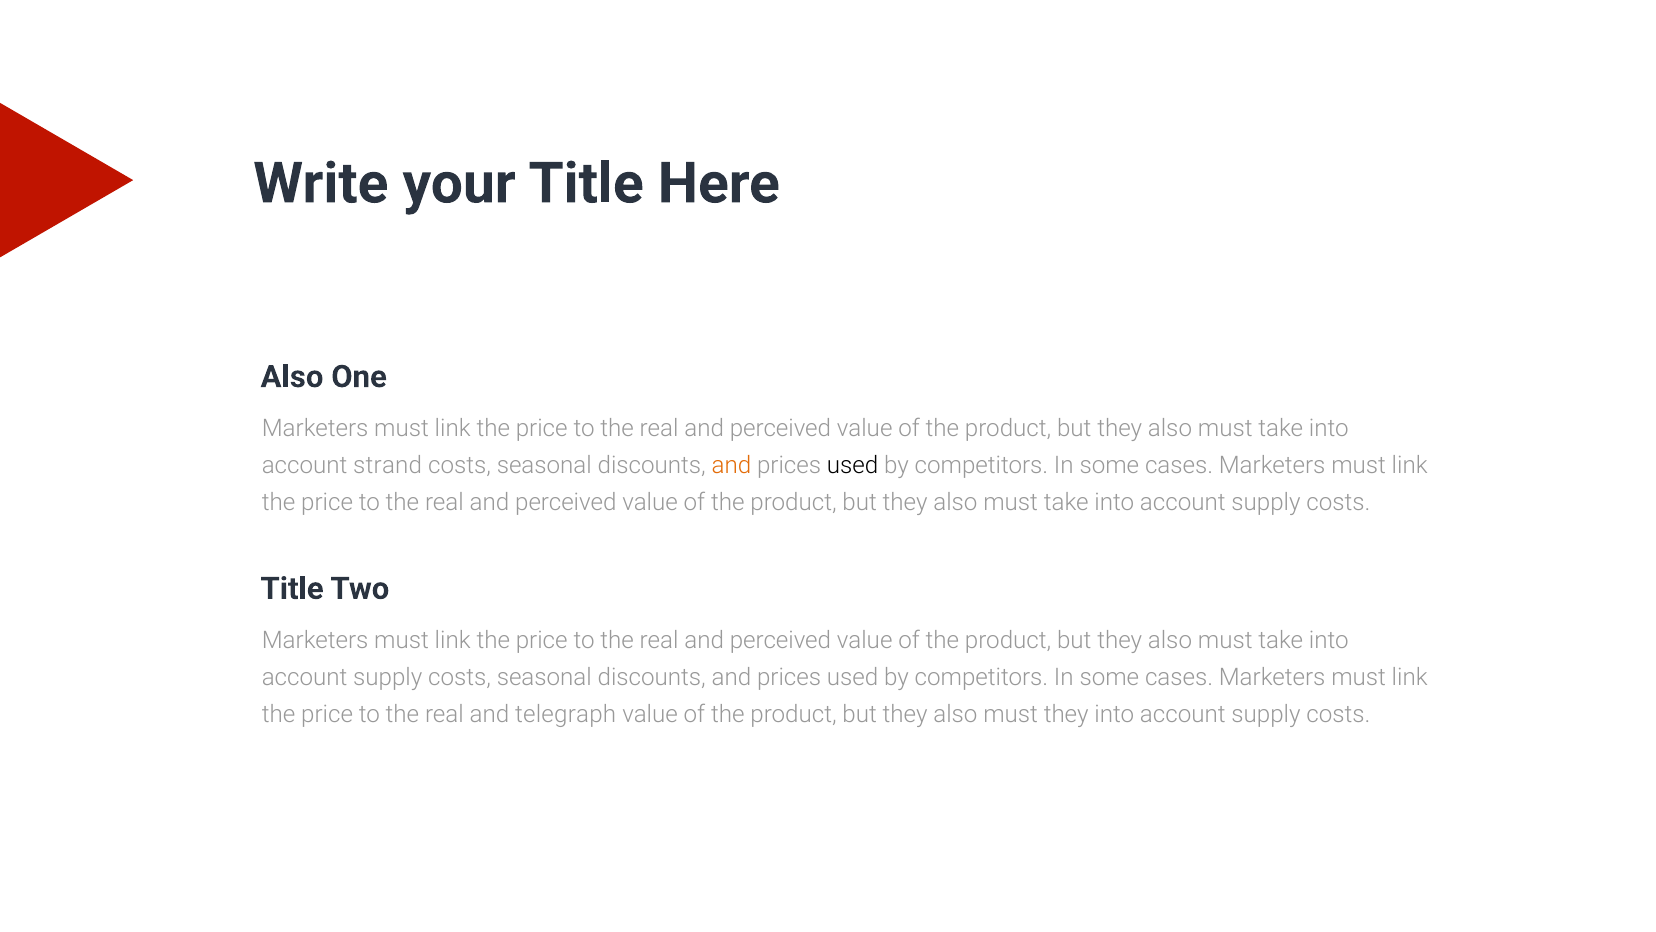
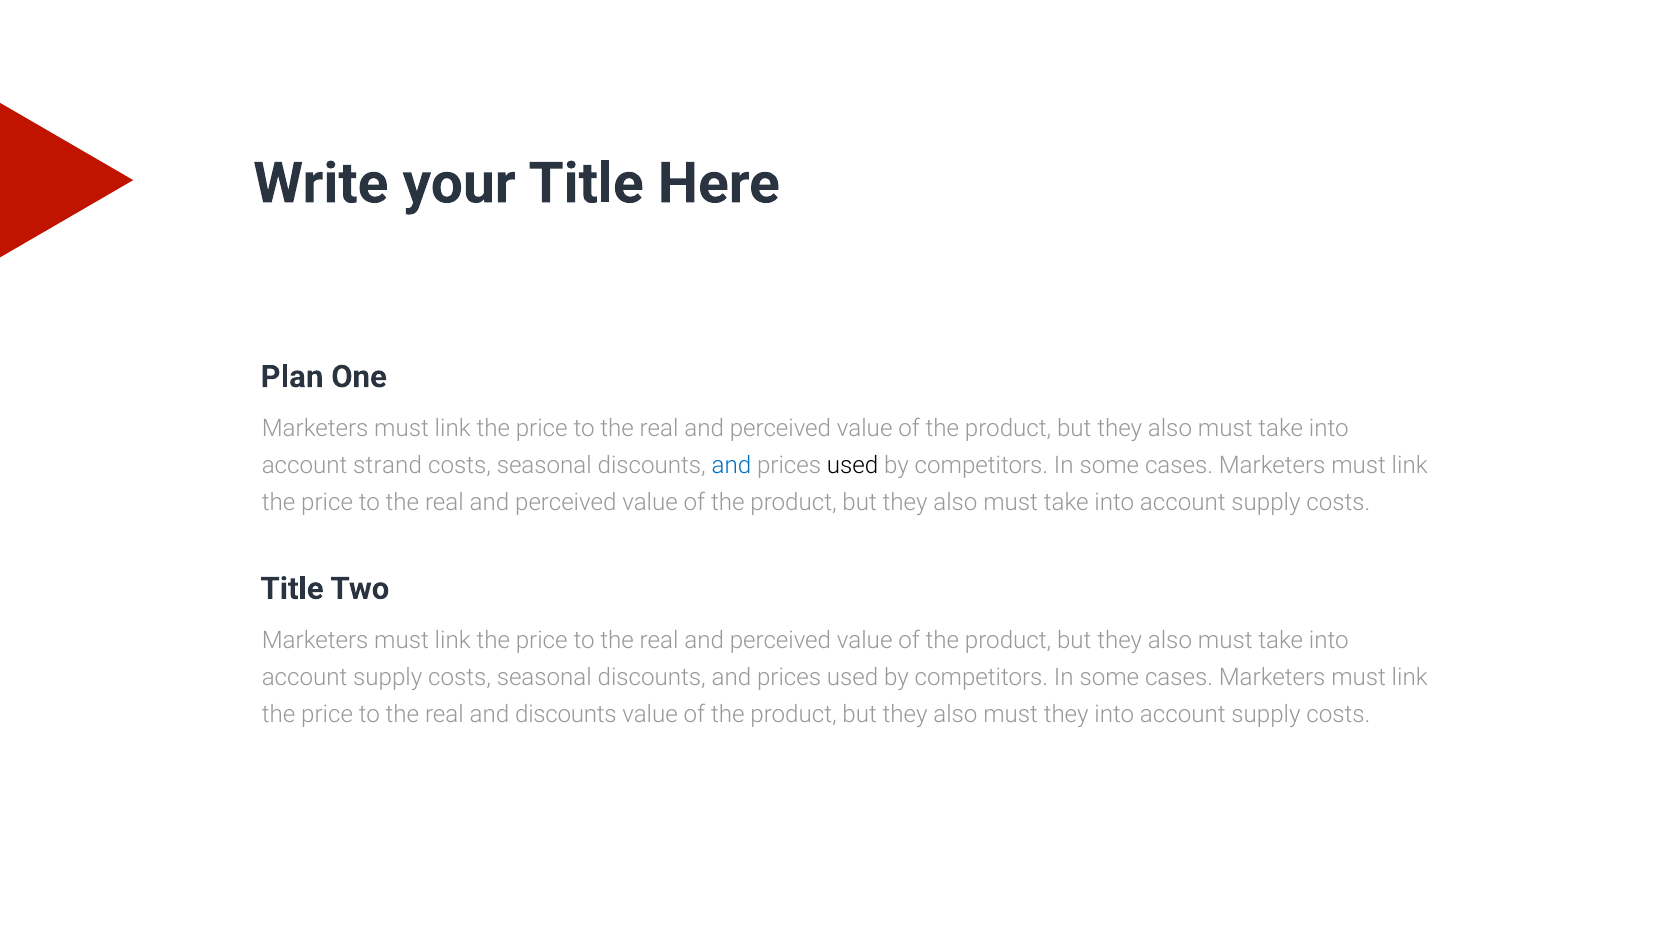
Also: Also -> Plan (292, 377)
and colour: orange -> blue (731, 466)
and telegraph: telegraph -> discounts (566, 714)
